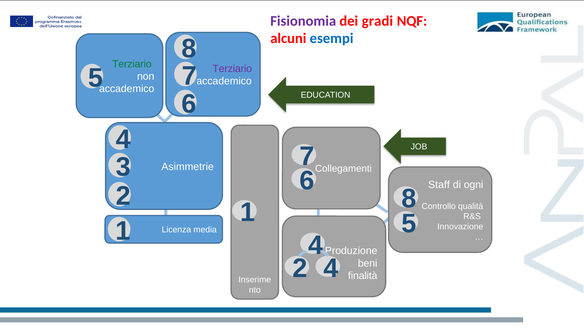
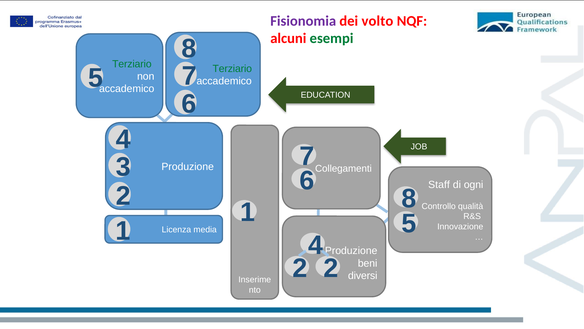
gradi: gradi -> volto (377, 21)
esempi colour: blue -> green (332, 38)
Terziario colour: purple -> green (232, 69)
Asimmetrie: Asimmetrie -> Produzione (188, 166)
2 4: 4 -> 2 (331, 268)
finalità: finalità -> diversi (363, 275)
